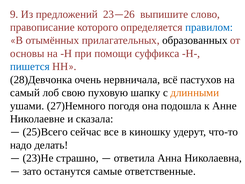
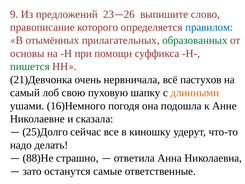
образованных colour: black -> green (195, 40)
пишется colour: blue -> green (30, 66)
28)Девчонка: 28)Девчонка -> 21)Девчонка (41, 80)
27)Немного: 27)Немного -> 16)Немного (76, 106)
25)Всего: 25)Всего -> 25)Долго (45, 132)
23)Не: 23)Не -> 88)Не (38, 158)
